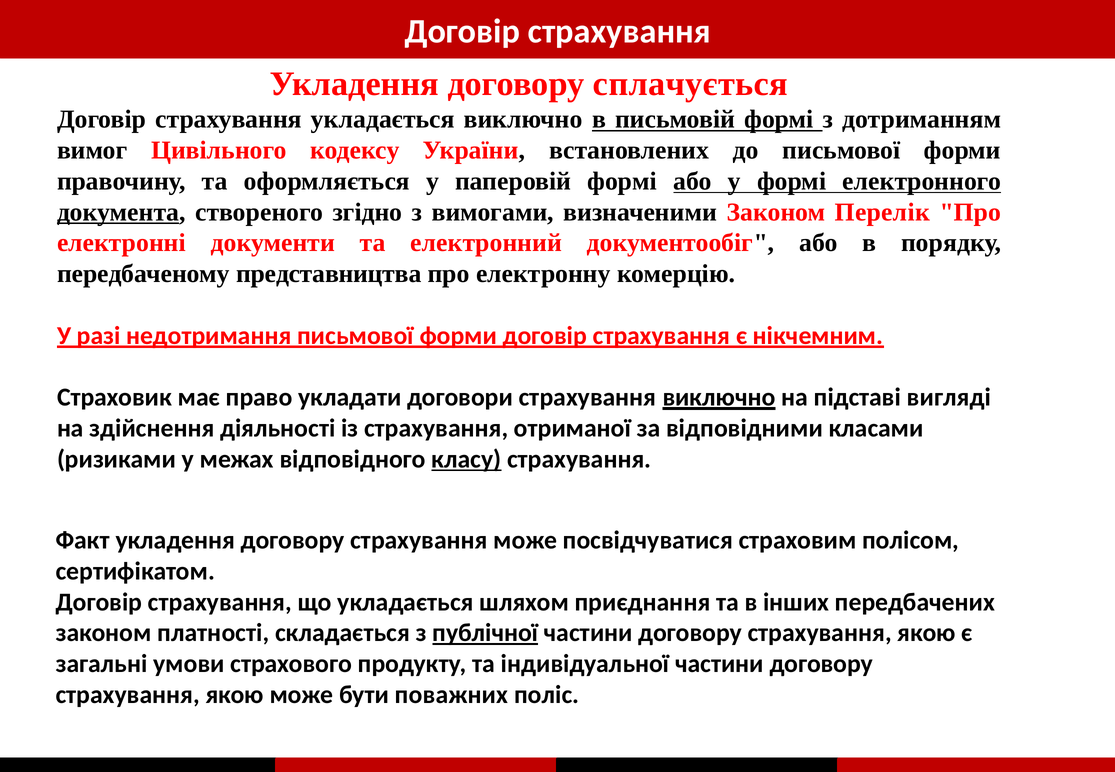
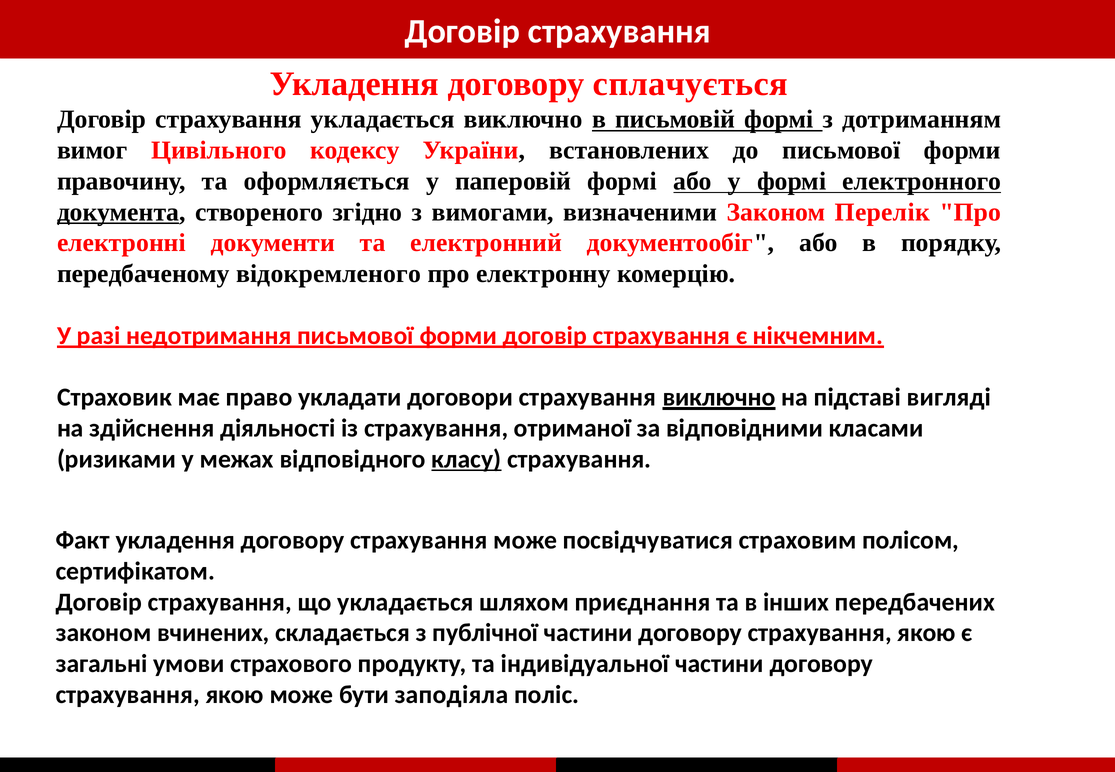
представництва: представництва -> відокремленого (329, 274)
платності: платності -> вчинених (213, 633)
публічної underline: present -> none (485, 633)
поважних: поважних -> заподіяла (451, 695)
